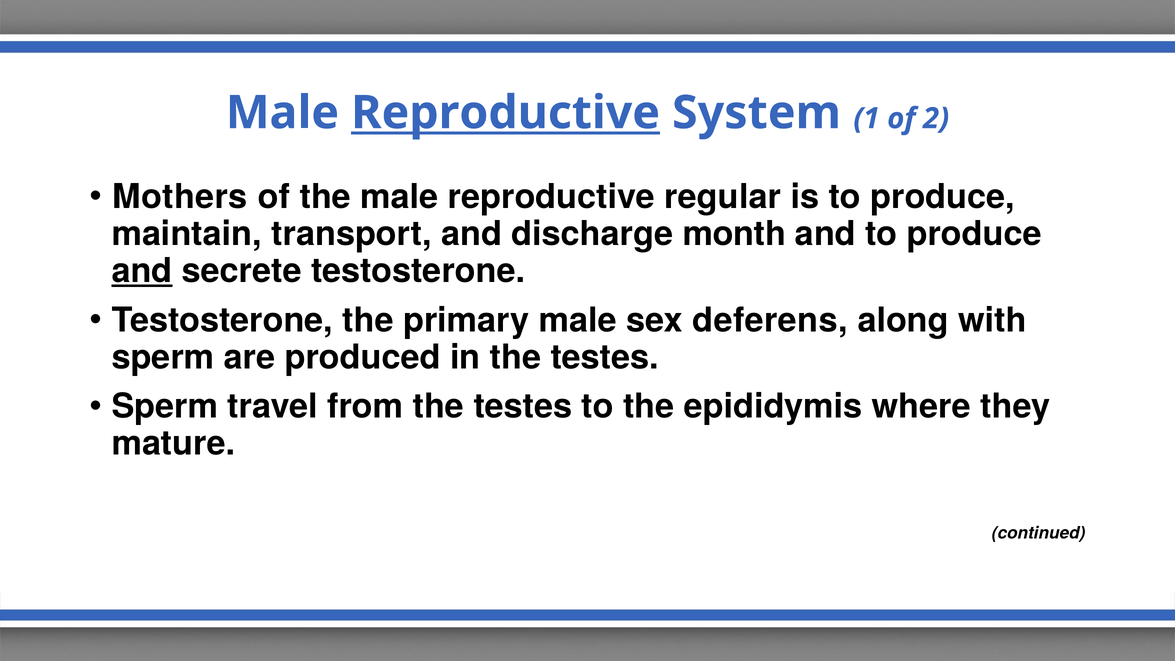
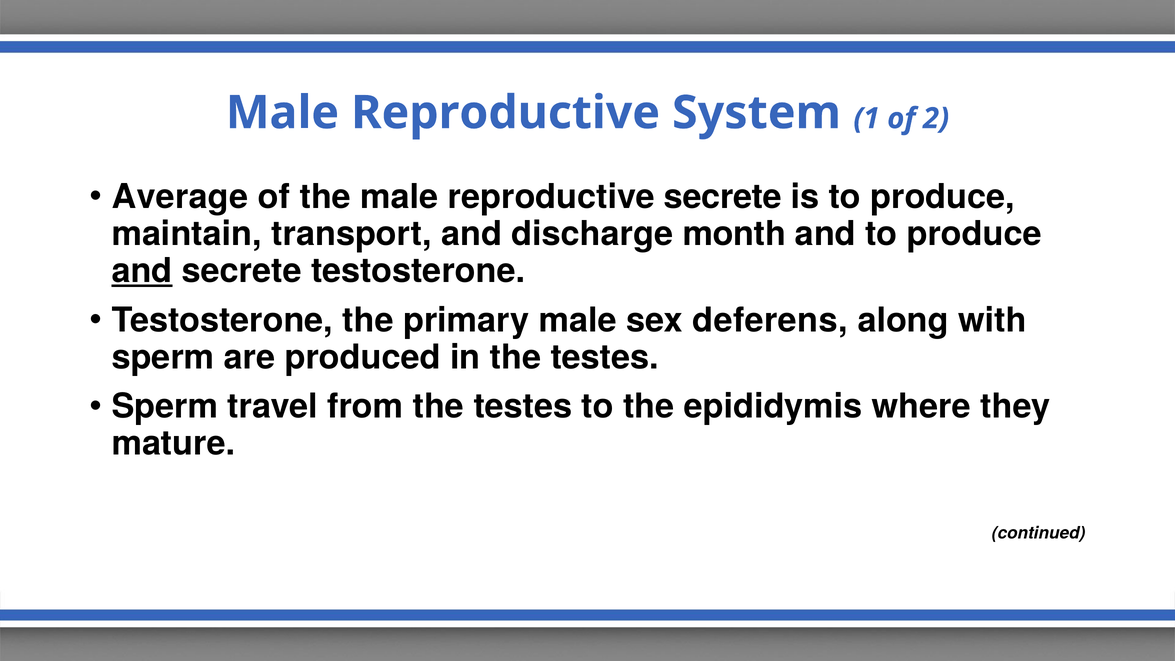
Reproductive underline: present -> none (506, 113)
Mothers: Mothers -> Average (180, 197)
reproductive regular: regular -> secrete (723, 197)
